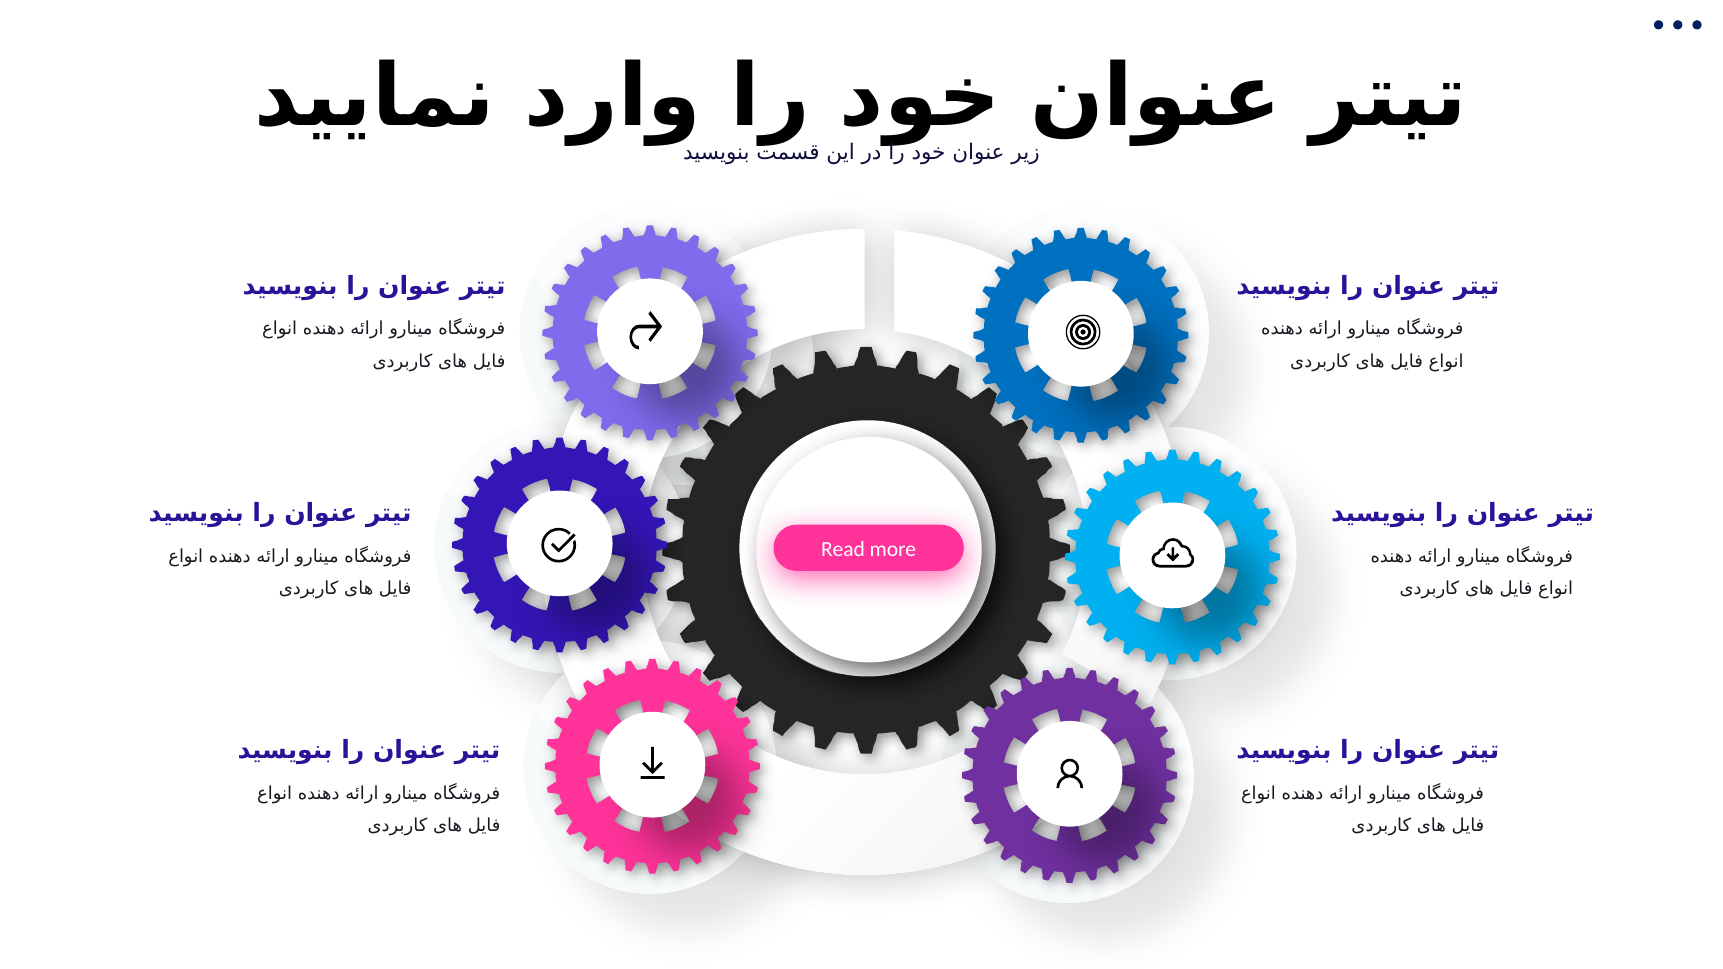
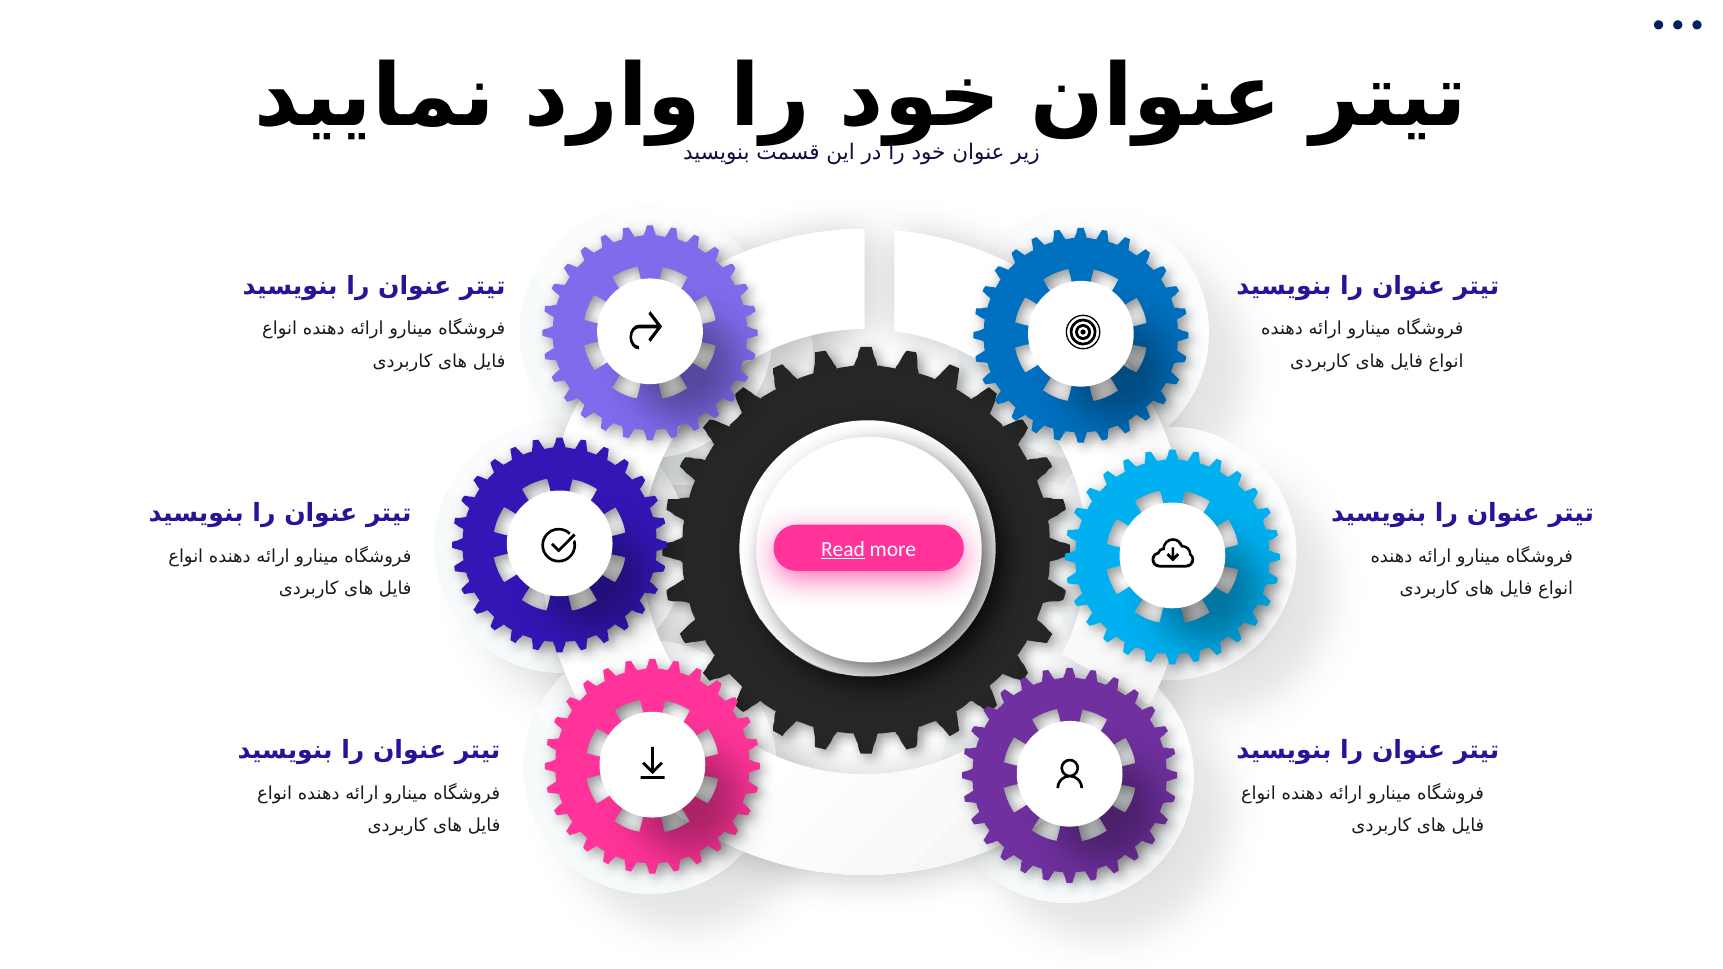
Read underline: none -> present (843, 549)
